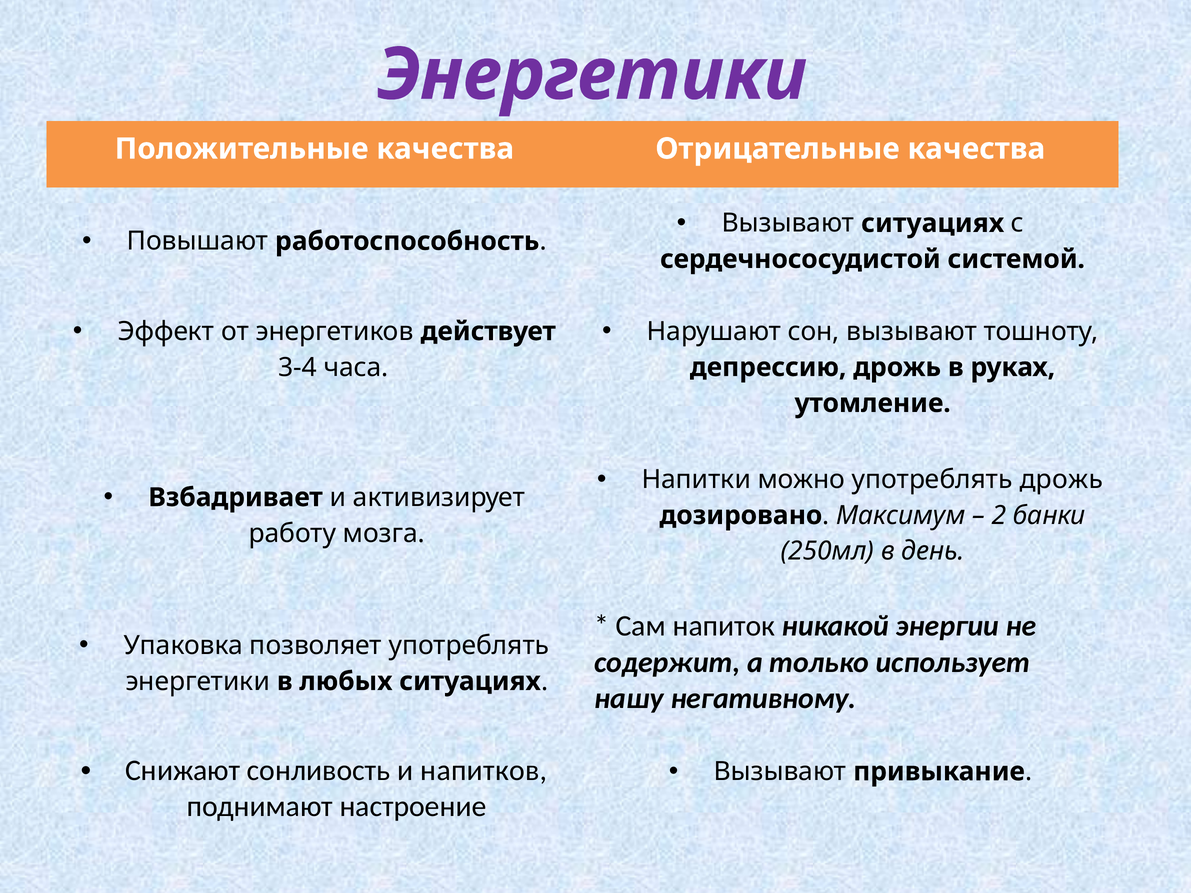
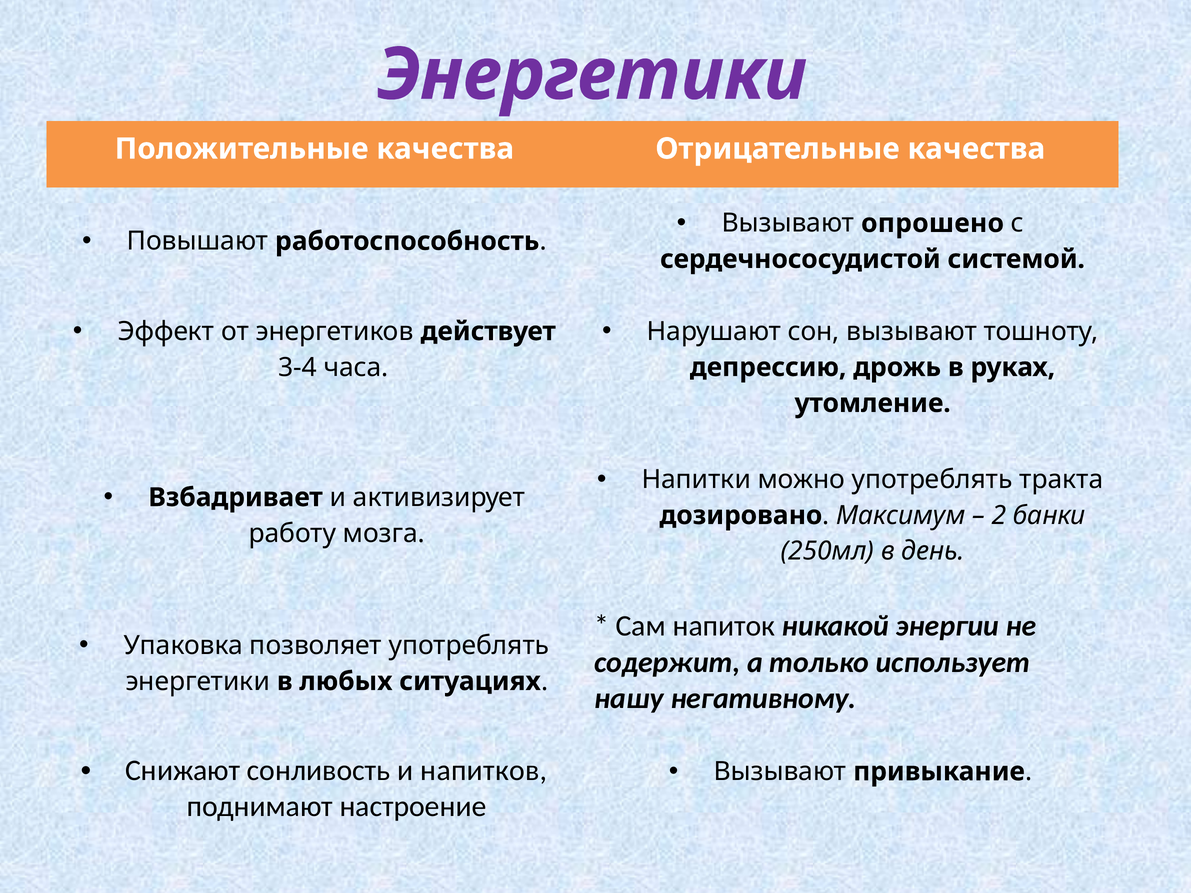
Вызывают ситуациях: ситуациях -> опрошено (933, 223)
употреблять дрожь: дрожь -> тракта (1061, 480)
